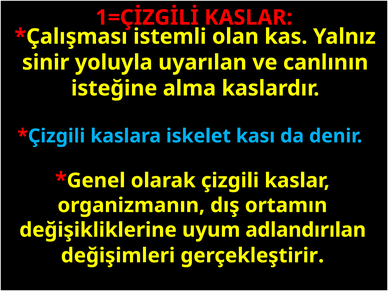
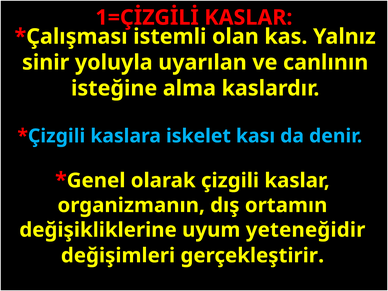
adlandırılan: adlandırılan -> yeteneğidir (306, 230)
